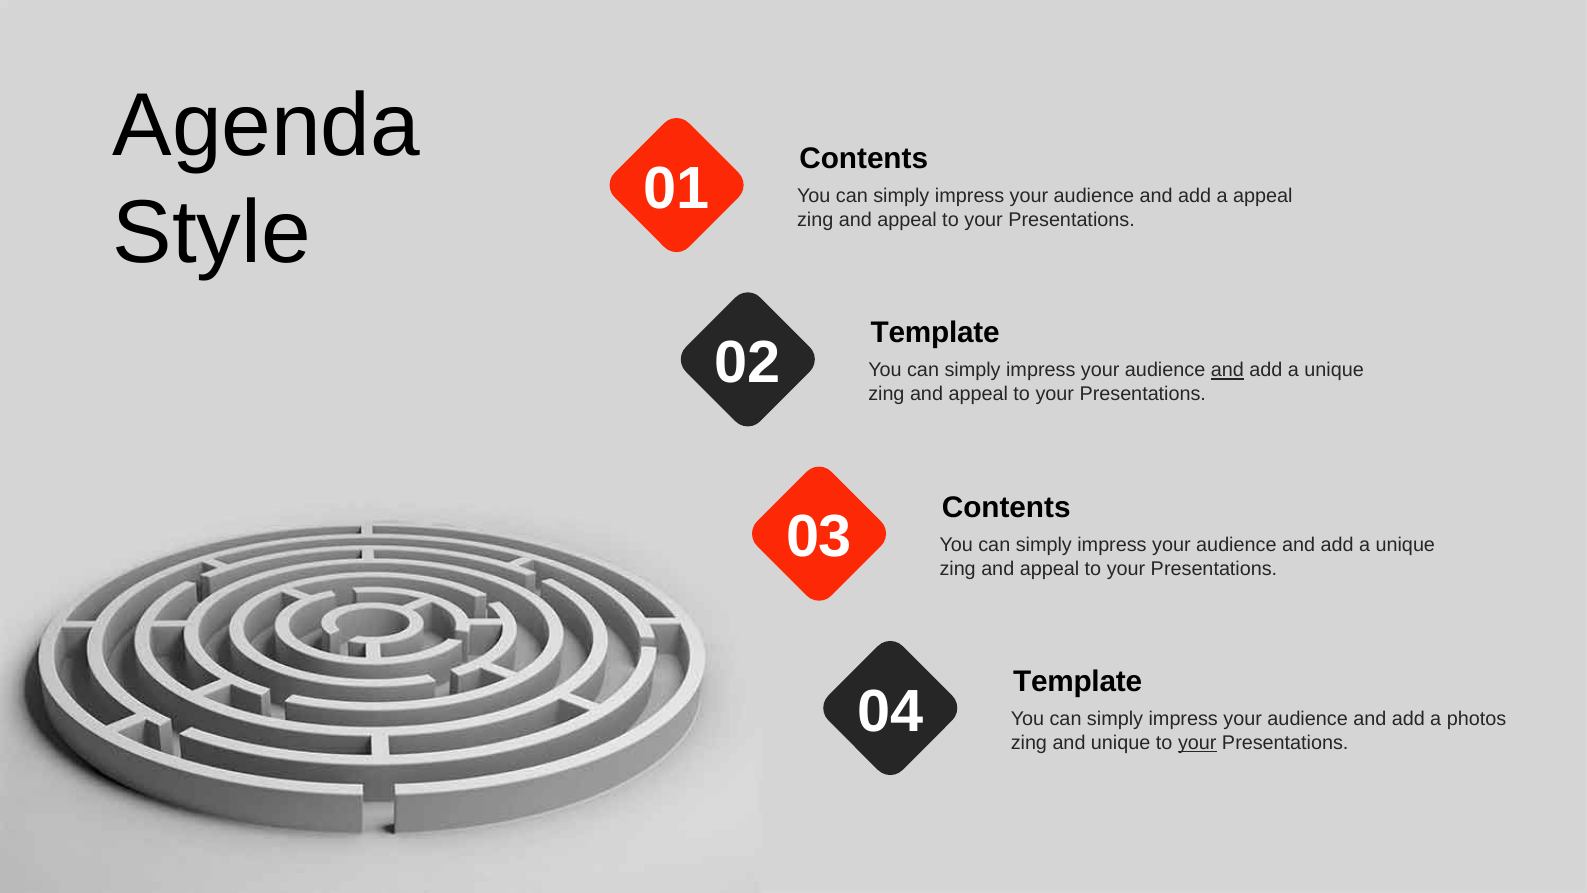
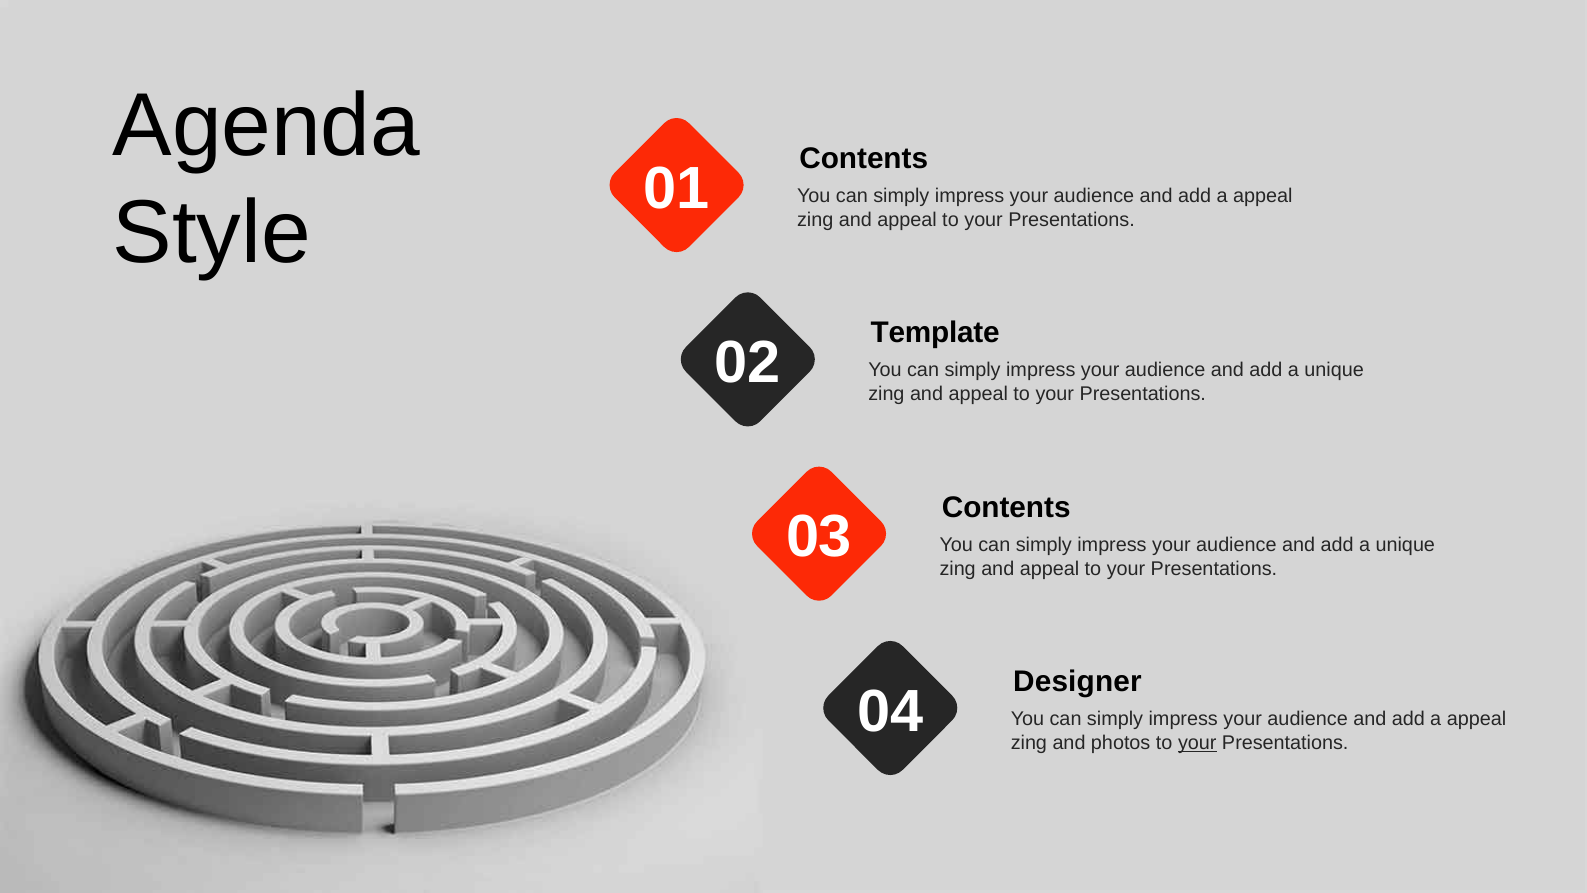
and underline: present -> none (1227, 370)
Template: Template -> Designer (1077, 681)
photos: photos -> appeal (1477, 719)
and unique: unique -> photos (1121, 743)
